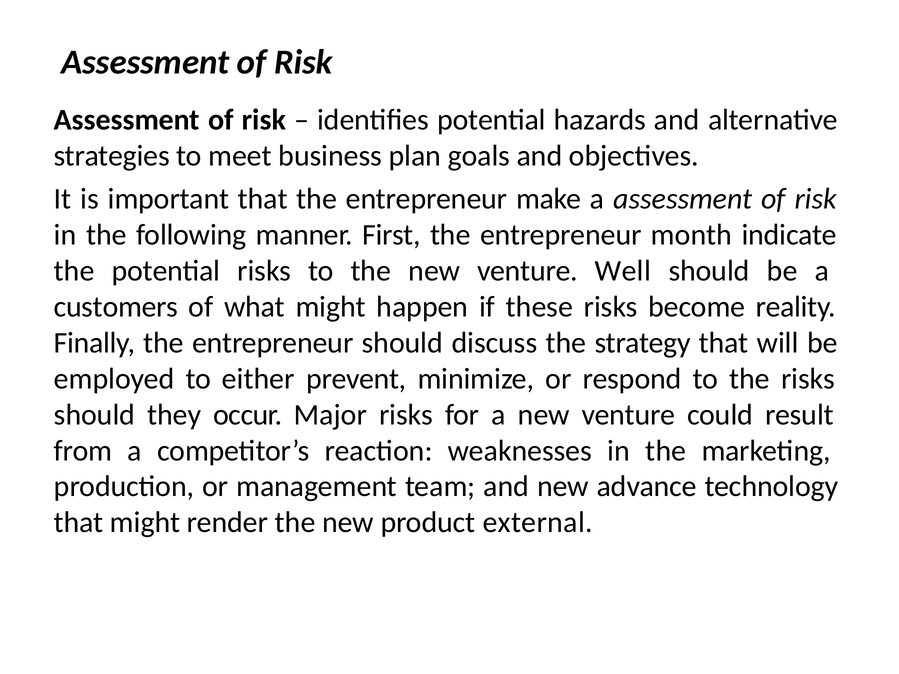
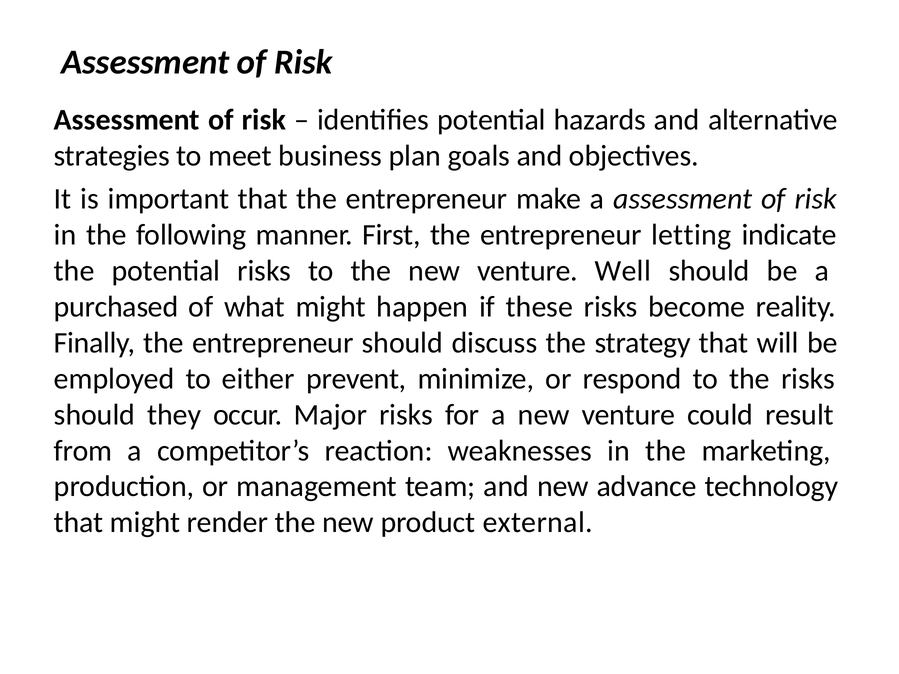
month: month -> letting (691, 235)
customers: customers -> purchased (116, 307)
